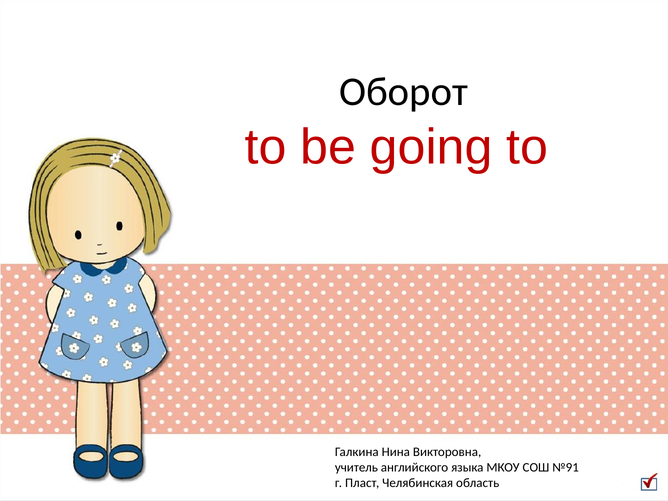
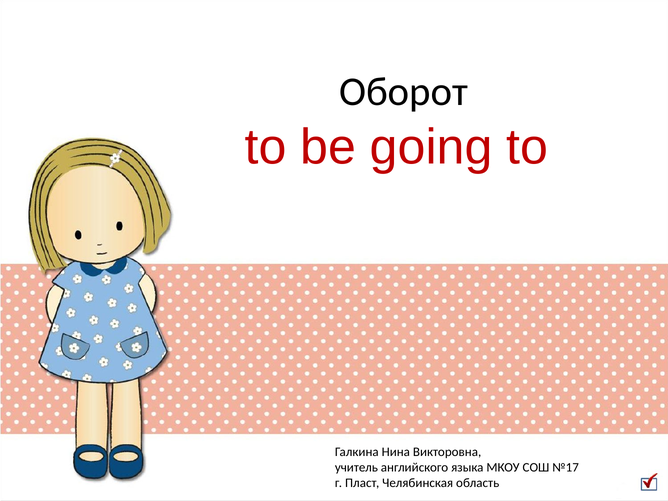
№91: №91 -> №17 (566, 467)
